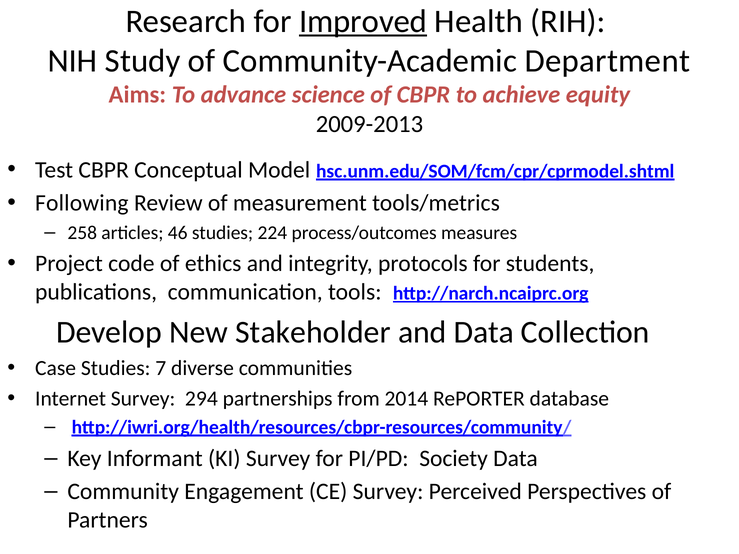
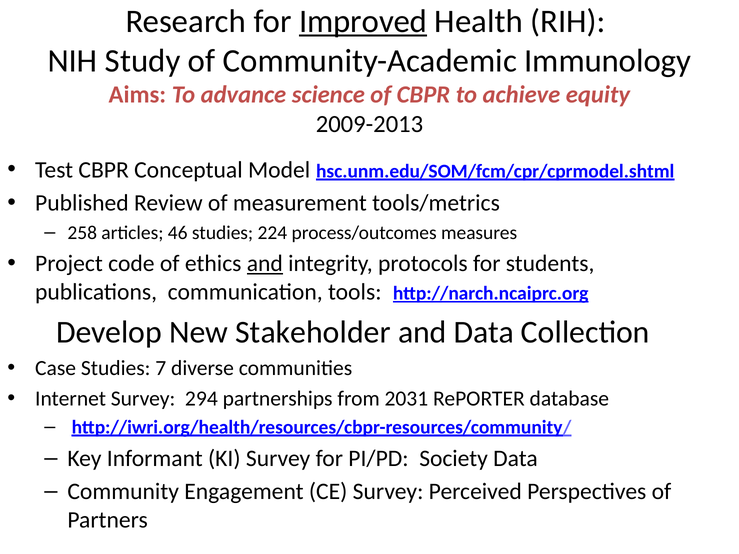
Department: Department -> Immunology (608, 61)
Following: Following -> Published (82, 203)
and underline: none -> present (265, 264)
2014: 2014 -> 2031 (406, 399)
